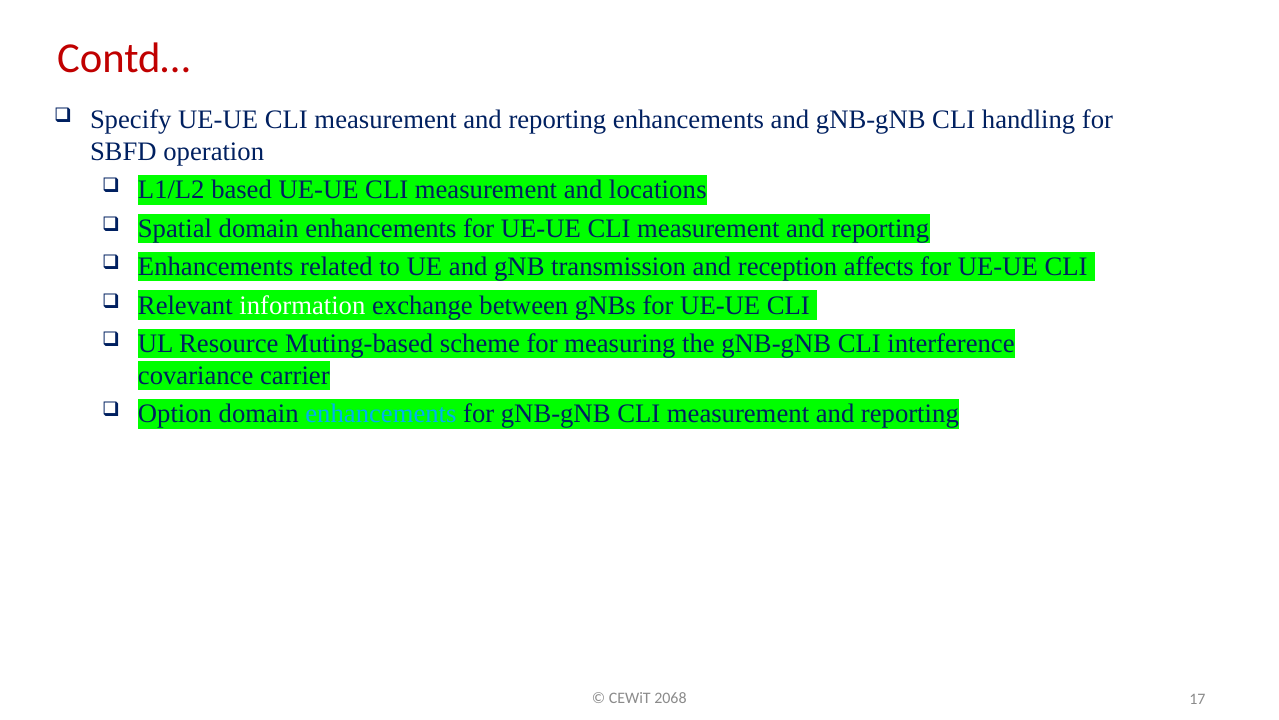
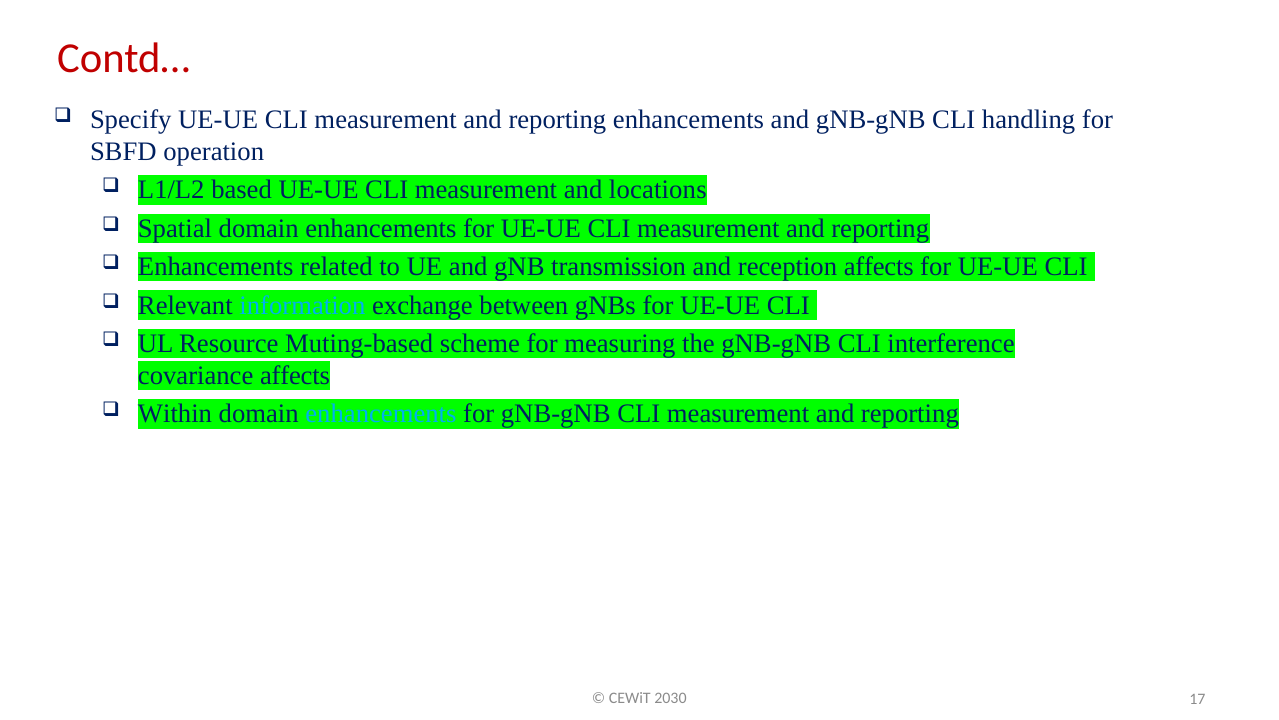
information colour: white -> light blue (302, 305)
covariance carrier: carrier -> affects (295, 375)
Option: Option -> Within (175, 414)
2068: 2068 -> 2030 (670, 698)
